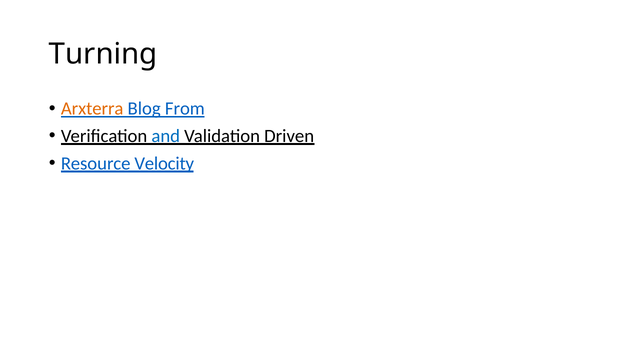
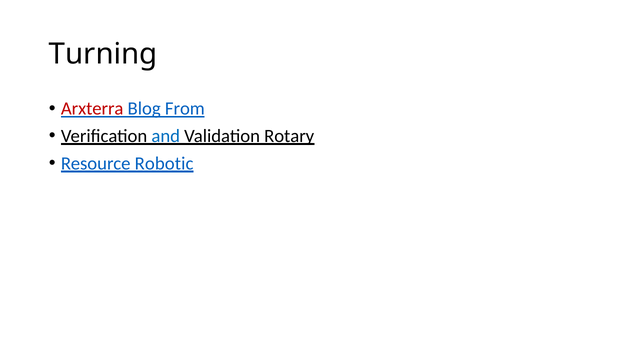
Arxterra colour: orange -> red (92, 109)
Driven: Driven -> Rotary (289, 136)
Velocity: Velocity -> Robotic (164, 163)
